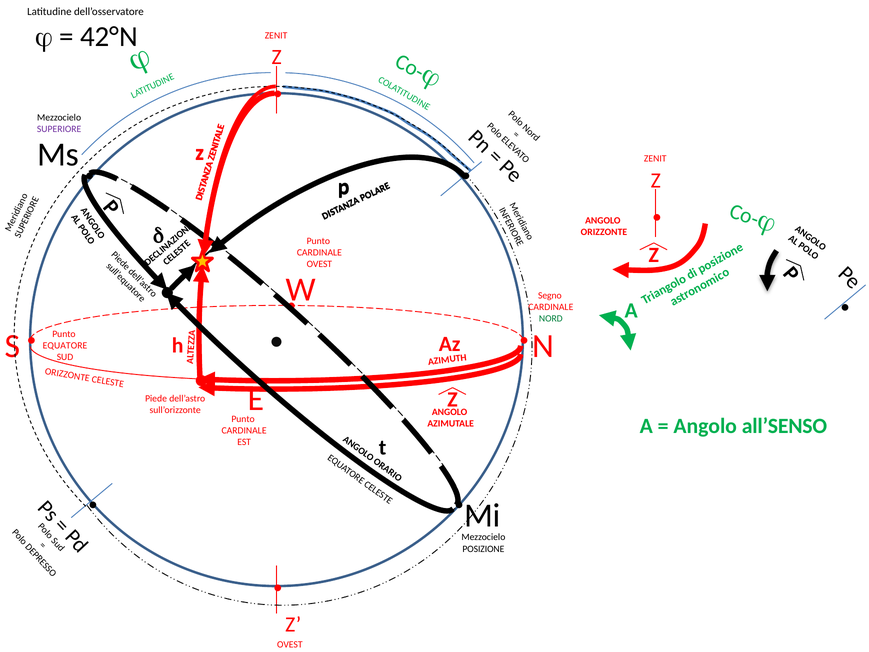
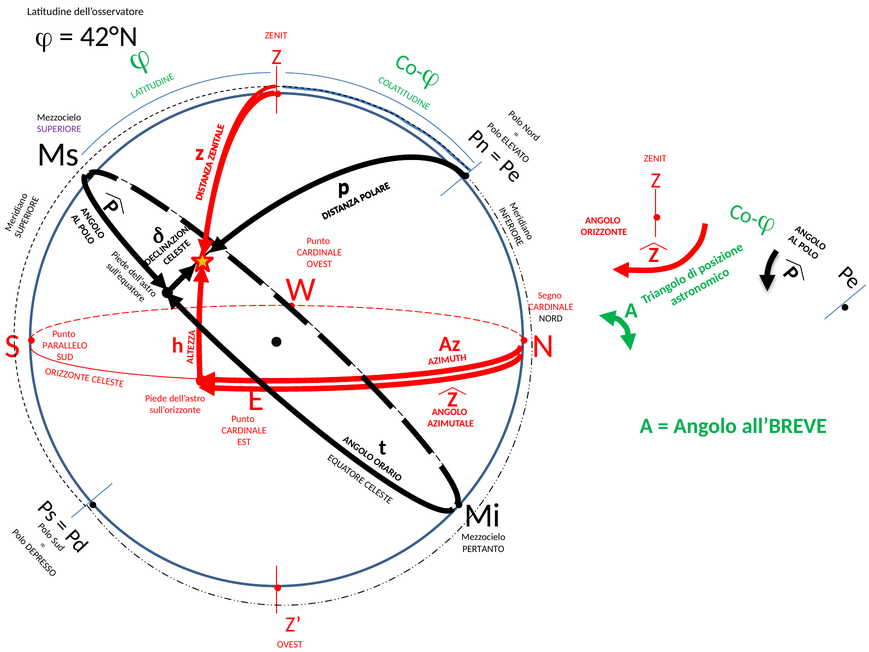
NORD colour: green -> black (551, 319)
EQUATORE: EQUATORE -> PARALLELO (65, 345)
all’SENSO: all’SENSO -> all’BREVE (784, 426)
POSIZIONE: POSIZIONE -> PERTANTO (483, 549)
